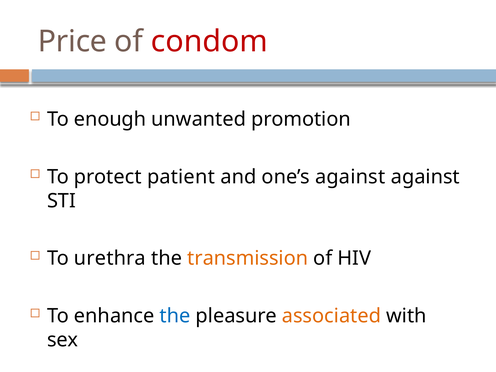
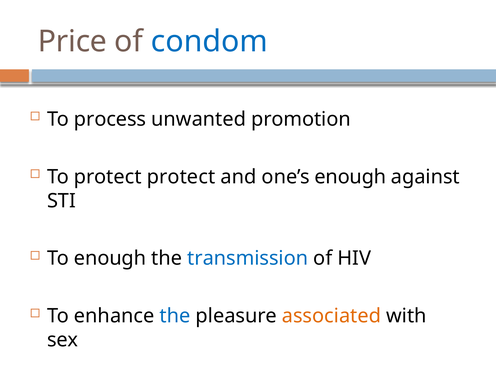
condom colour: red -> blue (209, 41)
enough: enough -> process (110, 119)
protect patient: patient -> protect (181, 177)
one’s against: against -> enough (350, 177)
To urethra: urethra -> enough (110, 258)
transmission colour: orange -> blue (248, 258)
